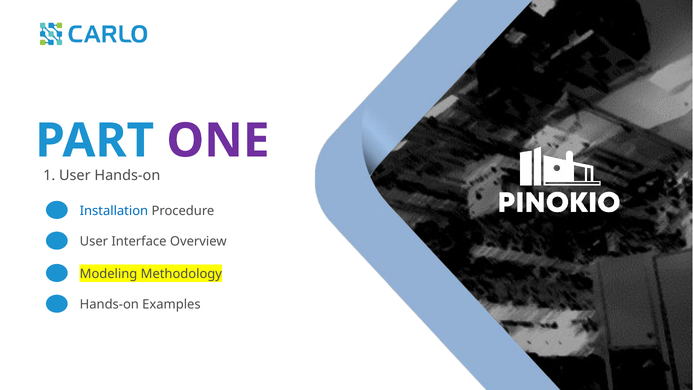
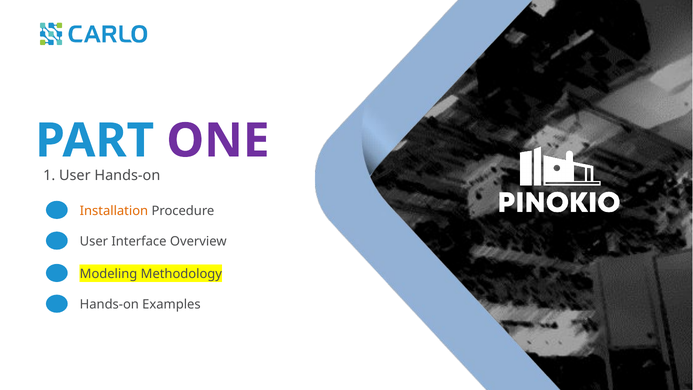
Installation colour: blue -> orange (114, 211)
